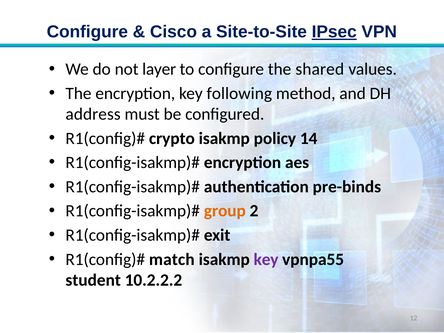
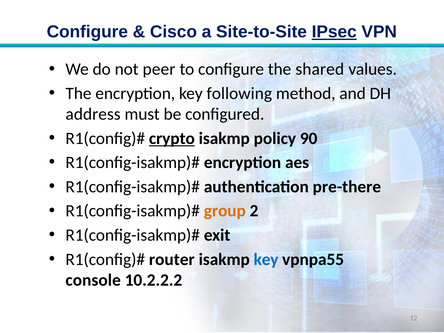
layer: layer -> peer (159, 69)
crypto underline: none -> present (172, 138)
14: 14 -> 90 (309, 138)
pre-binds: pre-binds -> pre-there (347, 187)
match: match -> router (172, 259)
key colour: purple -> blue (266, 259)
student: student -> console (93, 280)
